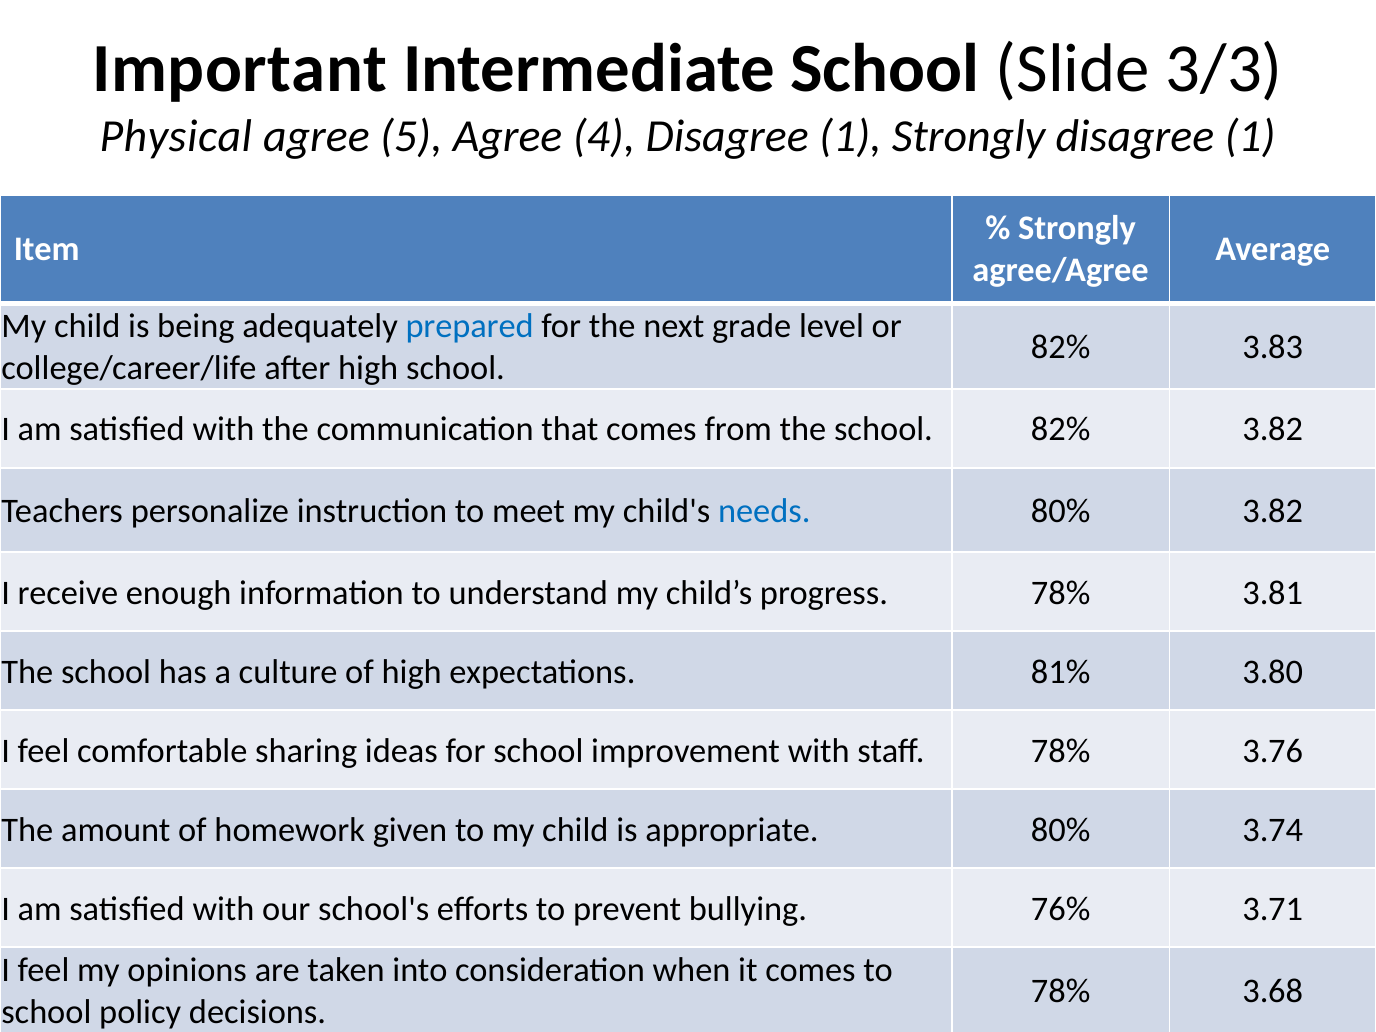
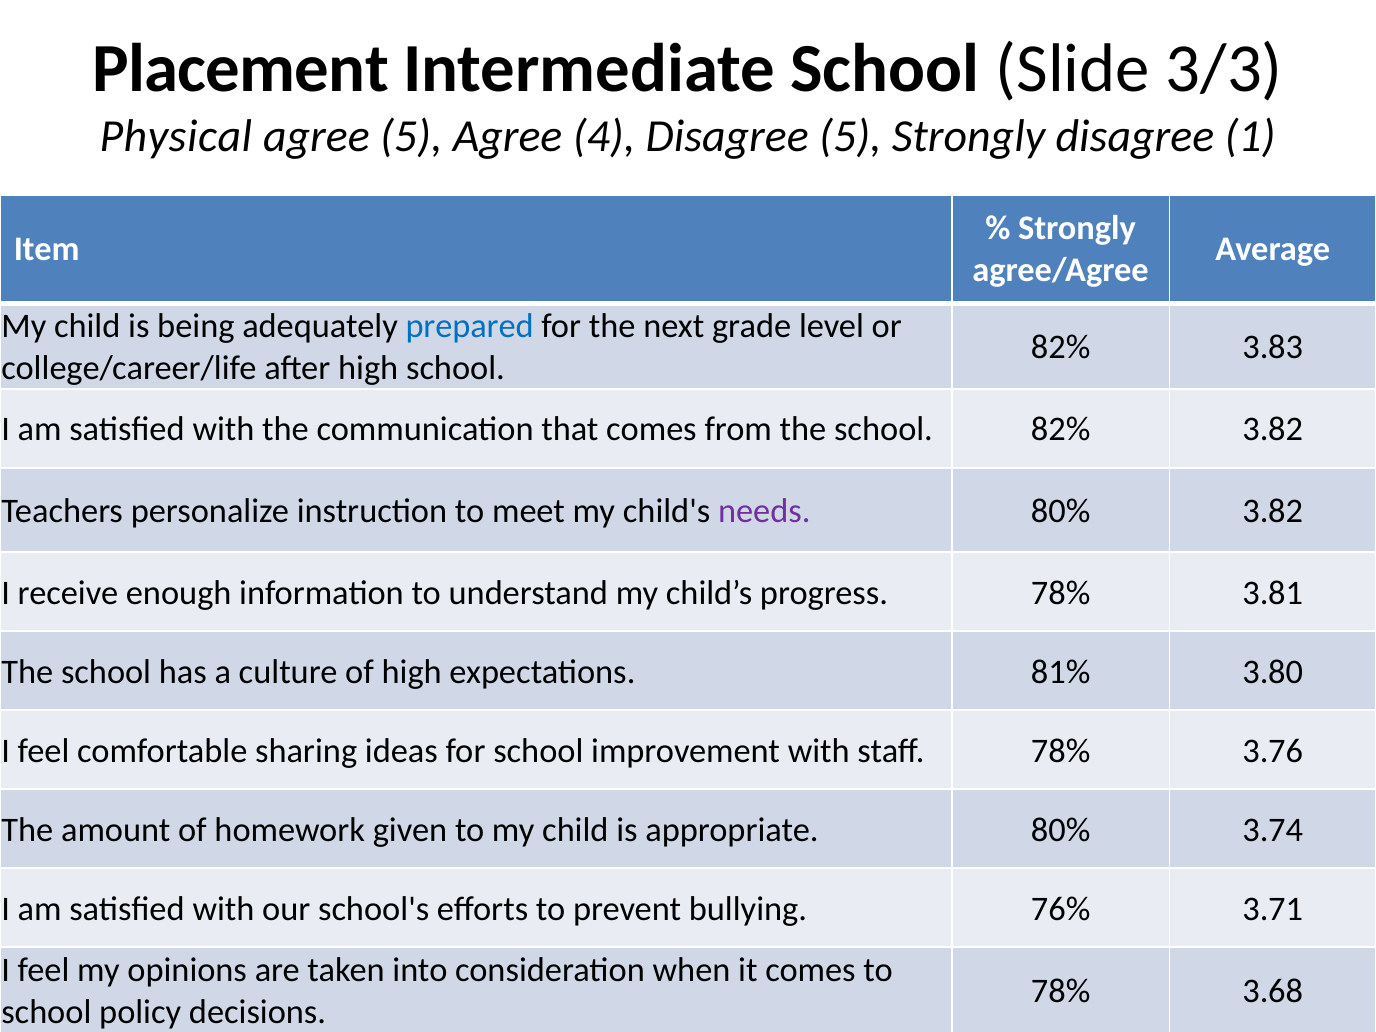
Important: Important -> Placement (241, 69)
4 Disagree 1: 1 -> 5 (850, 136)
needs colour: blue -> purple (764, 511)
